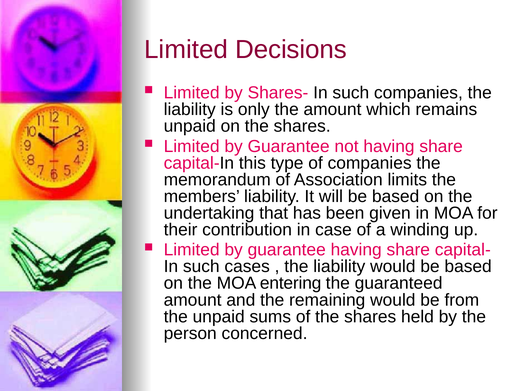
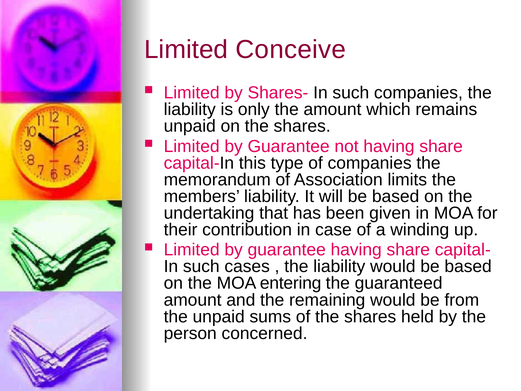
Decisions: Decisions -> Conceive (291, 50)
